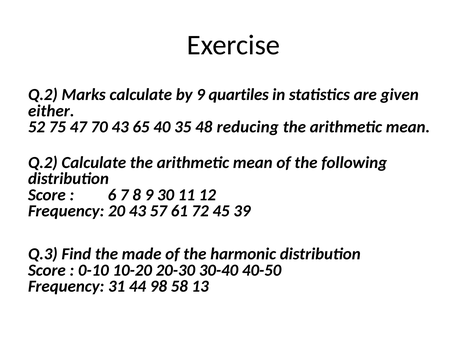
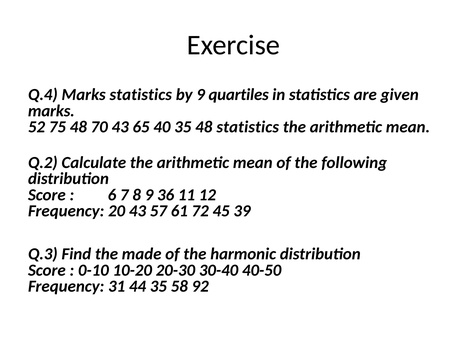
Q.2: Q.2 -> Q.4 (43, 95)
Marks calculate: calculate -> statistics (141, 95)
either: either -> marks (51, 111)
75 47: 47 -> 48 (78, 127)
48 reducing: reducing -> statistics (248, 127)
30: 30 -> 36 (166, 195)
44 98: 98 -> 35 (158, 287)
13: 13 -> 92 (200, 287)
